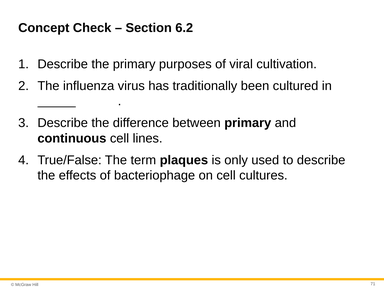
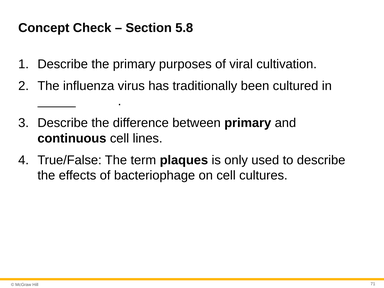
6.2: 6.2 -> 5.8 (184, 28)
